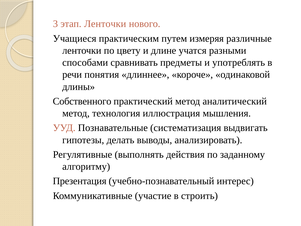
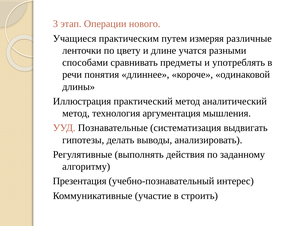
этап Ленточки: Ленточки -> Операции (105, 24)
Собственного: Собственного -> Иллюстрация (82, 101)
иллюстрация: иллюстрация -> аргументация (172, 113)
